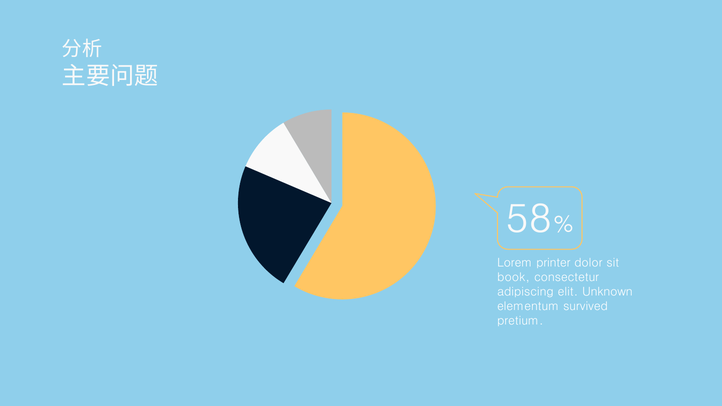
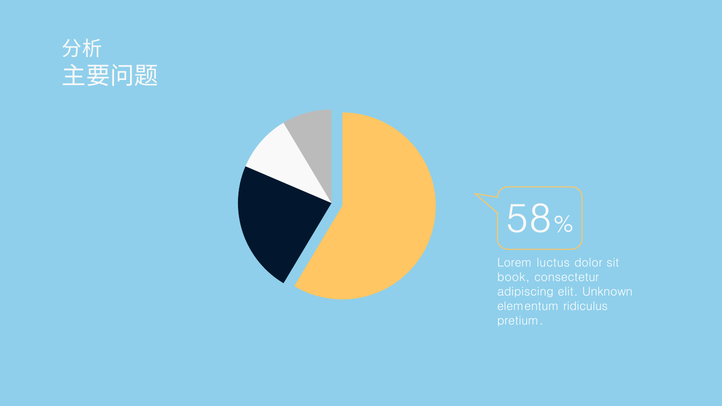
printer: printer -> luctus (553, 263)
survived: survived -> ridiculus (586, 306)
